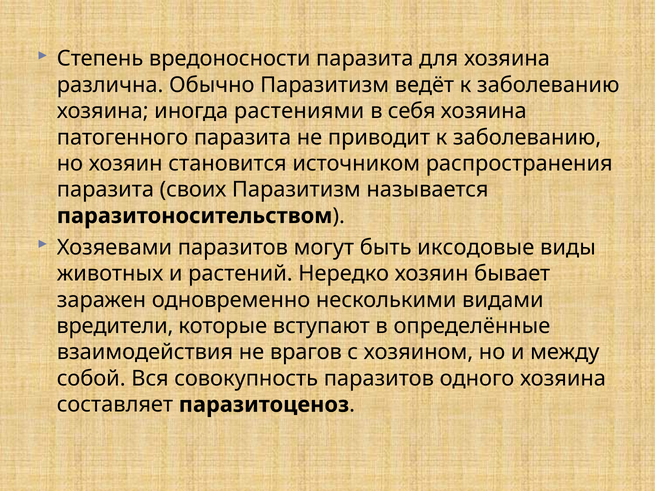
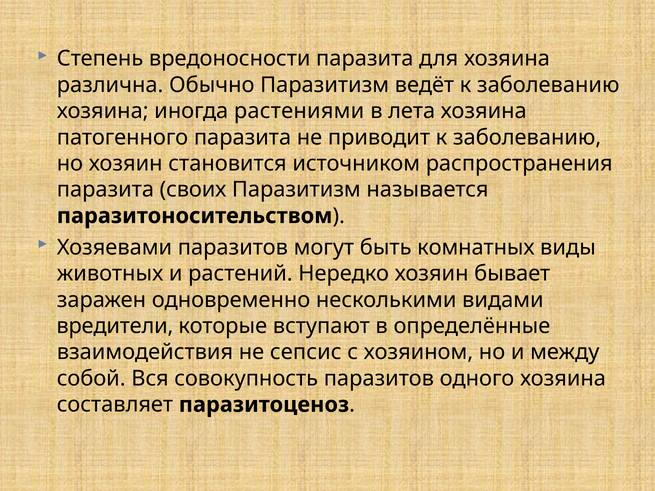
себя: себя -> лета (412, 111)
иксодовые: иксодовые -> комнатных (476, 248)
врагов: врагов -> сепсис (306, 352)
